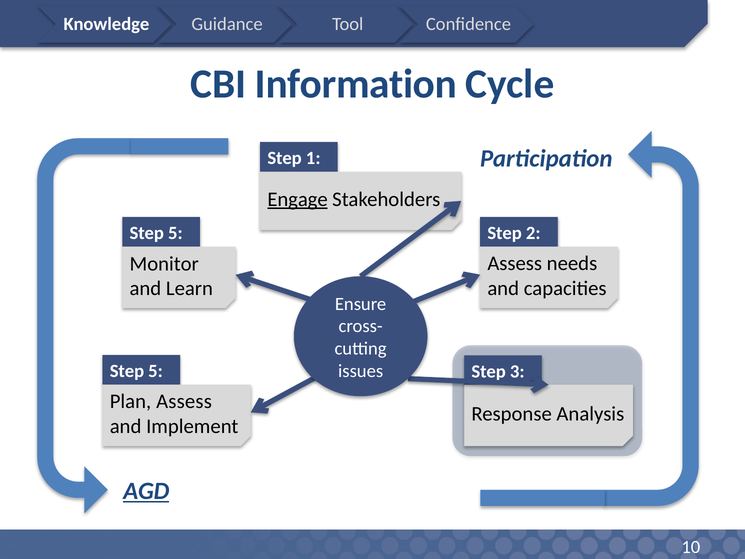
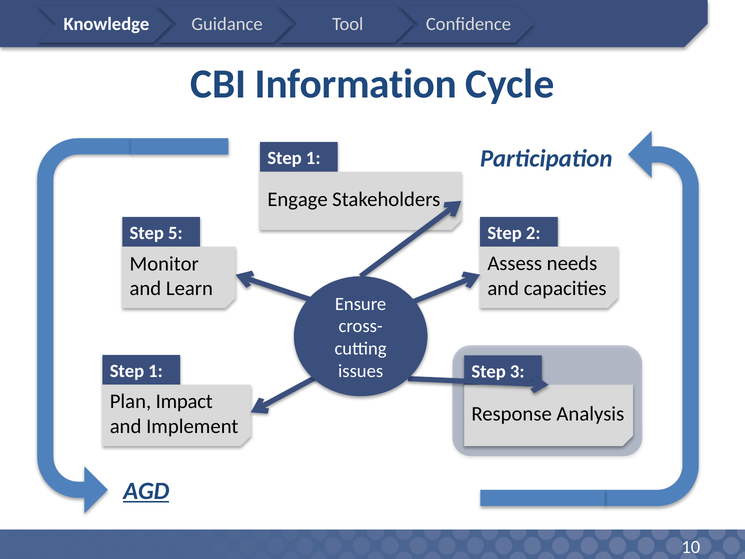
Engage underline: present -> none (298, 199)
5: 5 -> 1 (156, 371)
Assess: Assess -> Impact (184, 401)
